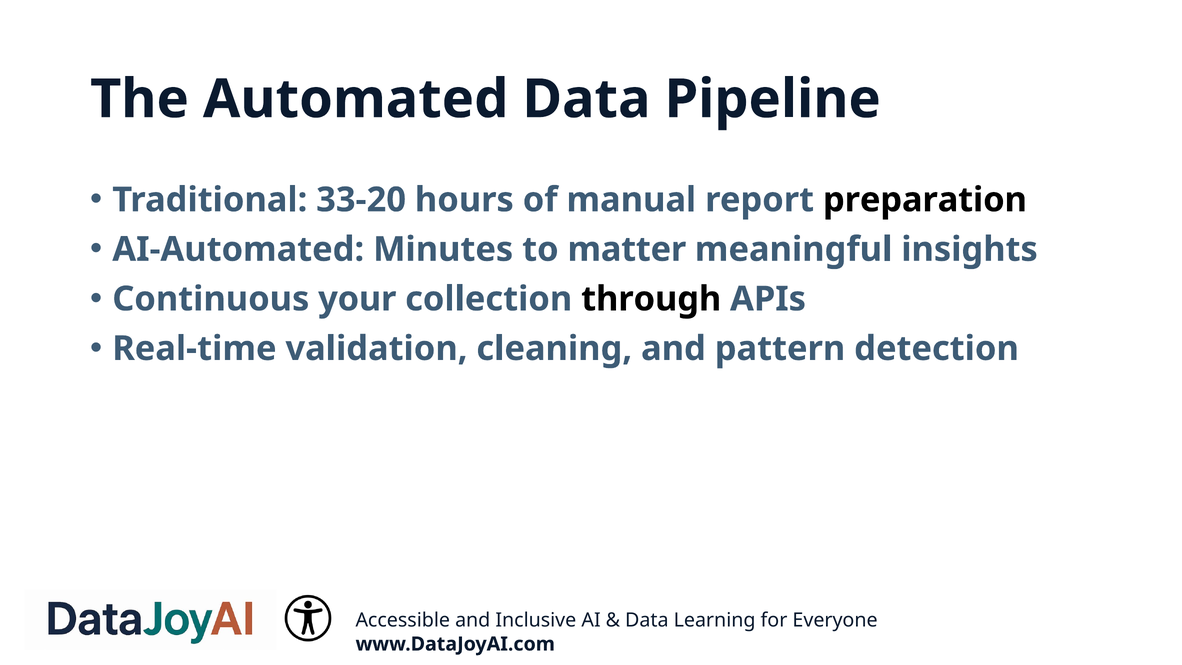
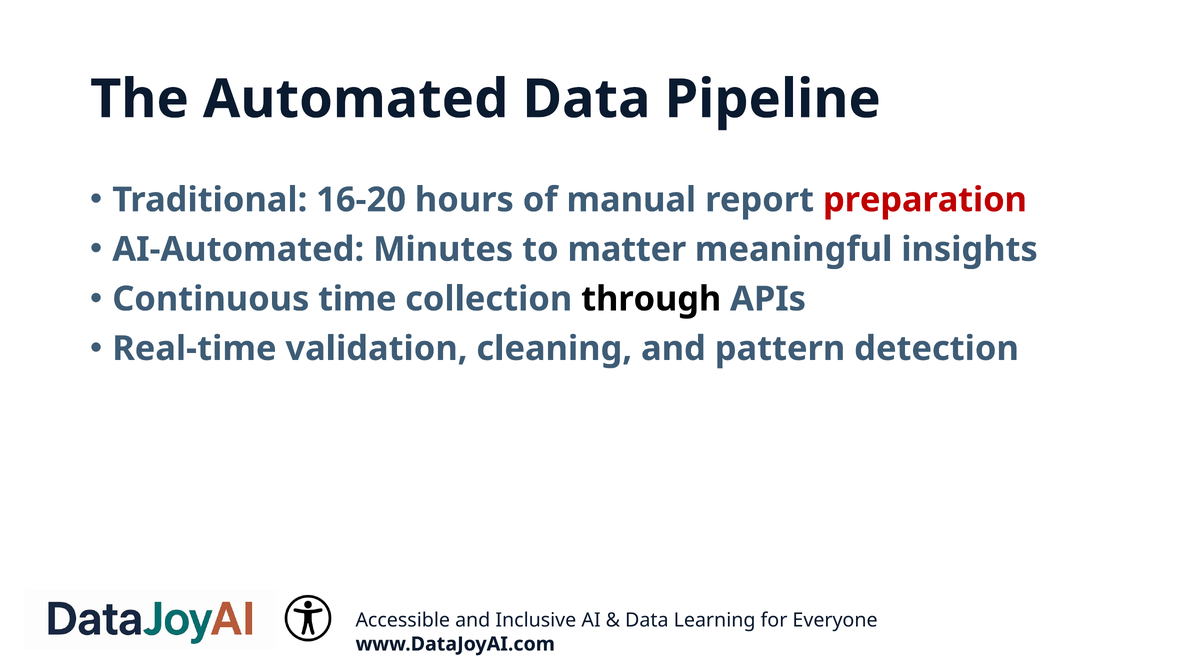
33-20: 33-20 -> 16-20 (361, 200)
preparation colour: black -> red (925, 200)
your: your -> time (357, 299)
